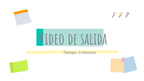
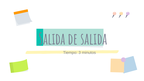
Video: Video -> Salida (52, 39)
